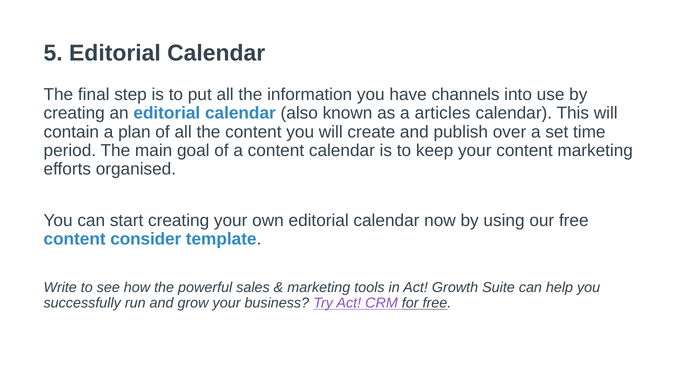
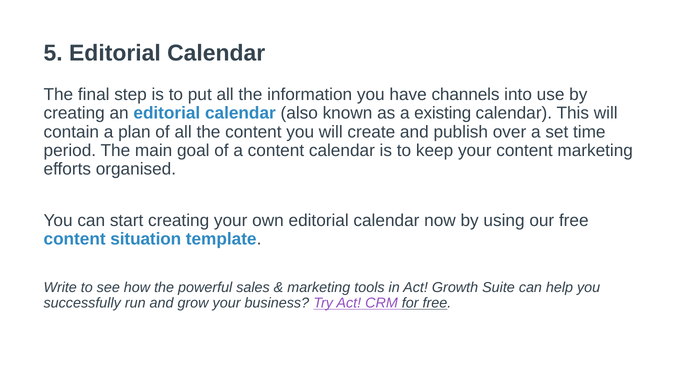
articles: articles -> existing (443, 113)
consider: consider -> situation (146, 239)
